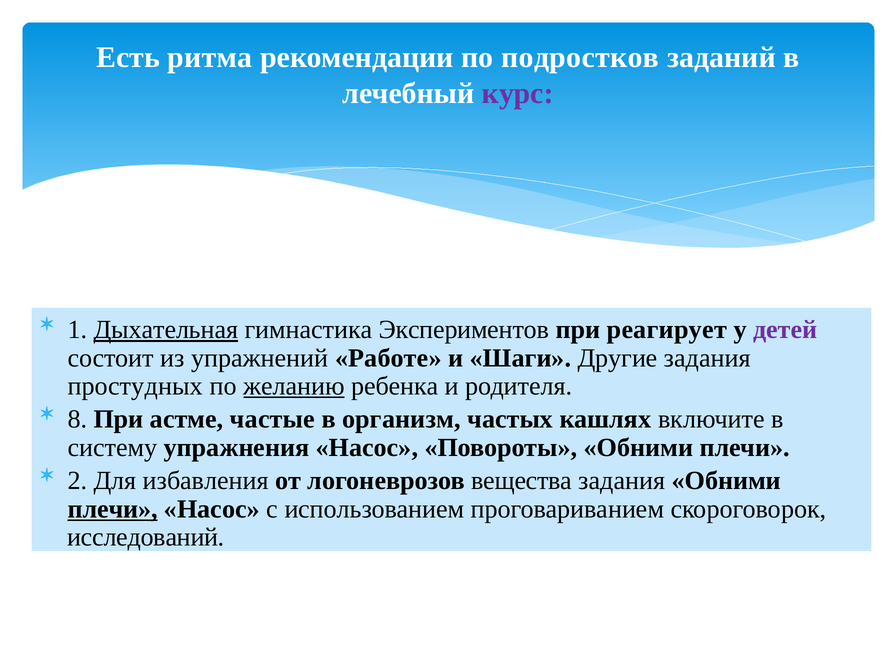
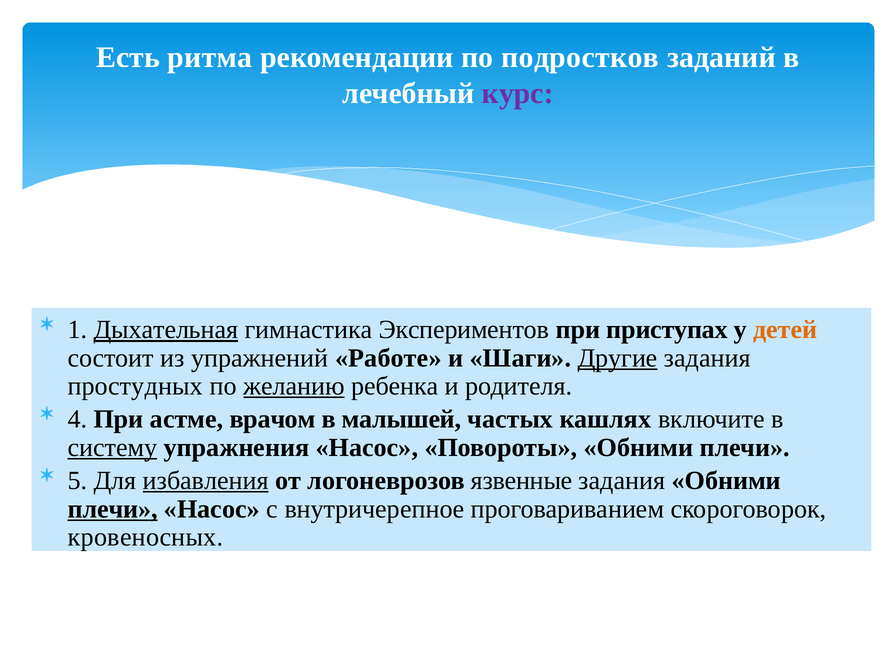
реагирует: реагирует -> приступах (667, 330)
детей colour: purple -> orange (785, 330)
Другие underline: none -> present (618, 358)
8: 8 -> 4 (77, 419)
частые: частые -> врачом (273, 419)
организм: организм -> малышей (402, 419)
систему underline: none -> present (112, 448)
2: 2 -> 5 (77, 481)
избавления underline: none -> present (206, 481)
вещества: вещества -> язвенные (522, 481)
использованием: использованием -> внутричерепное (374, 509)
исследований: исследований -> кровеносных (146, 537)
